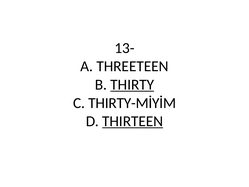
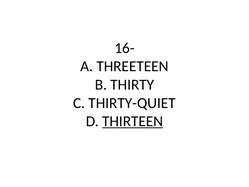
13-: 13- -> 16- (124, 48)
THIRTY underline: present -> none (132, 85)
THIRTY-MİYİM: THIRTY-MİYİM -> THIRTY-QUIET (132, 103)
